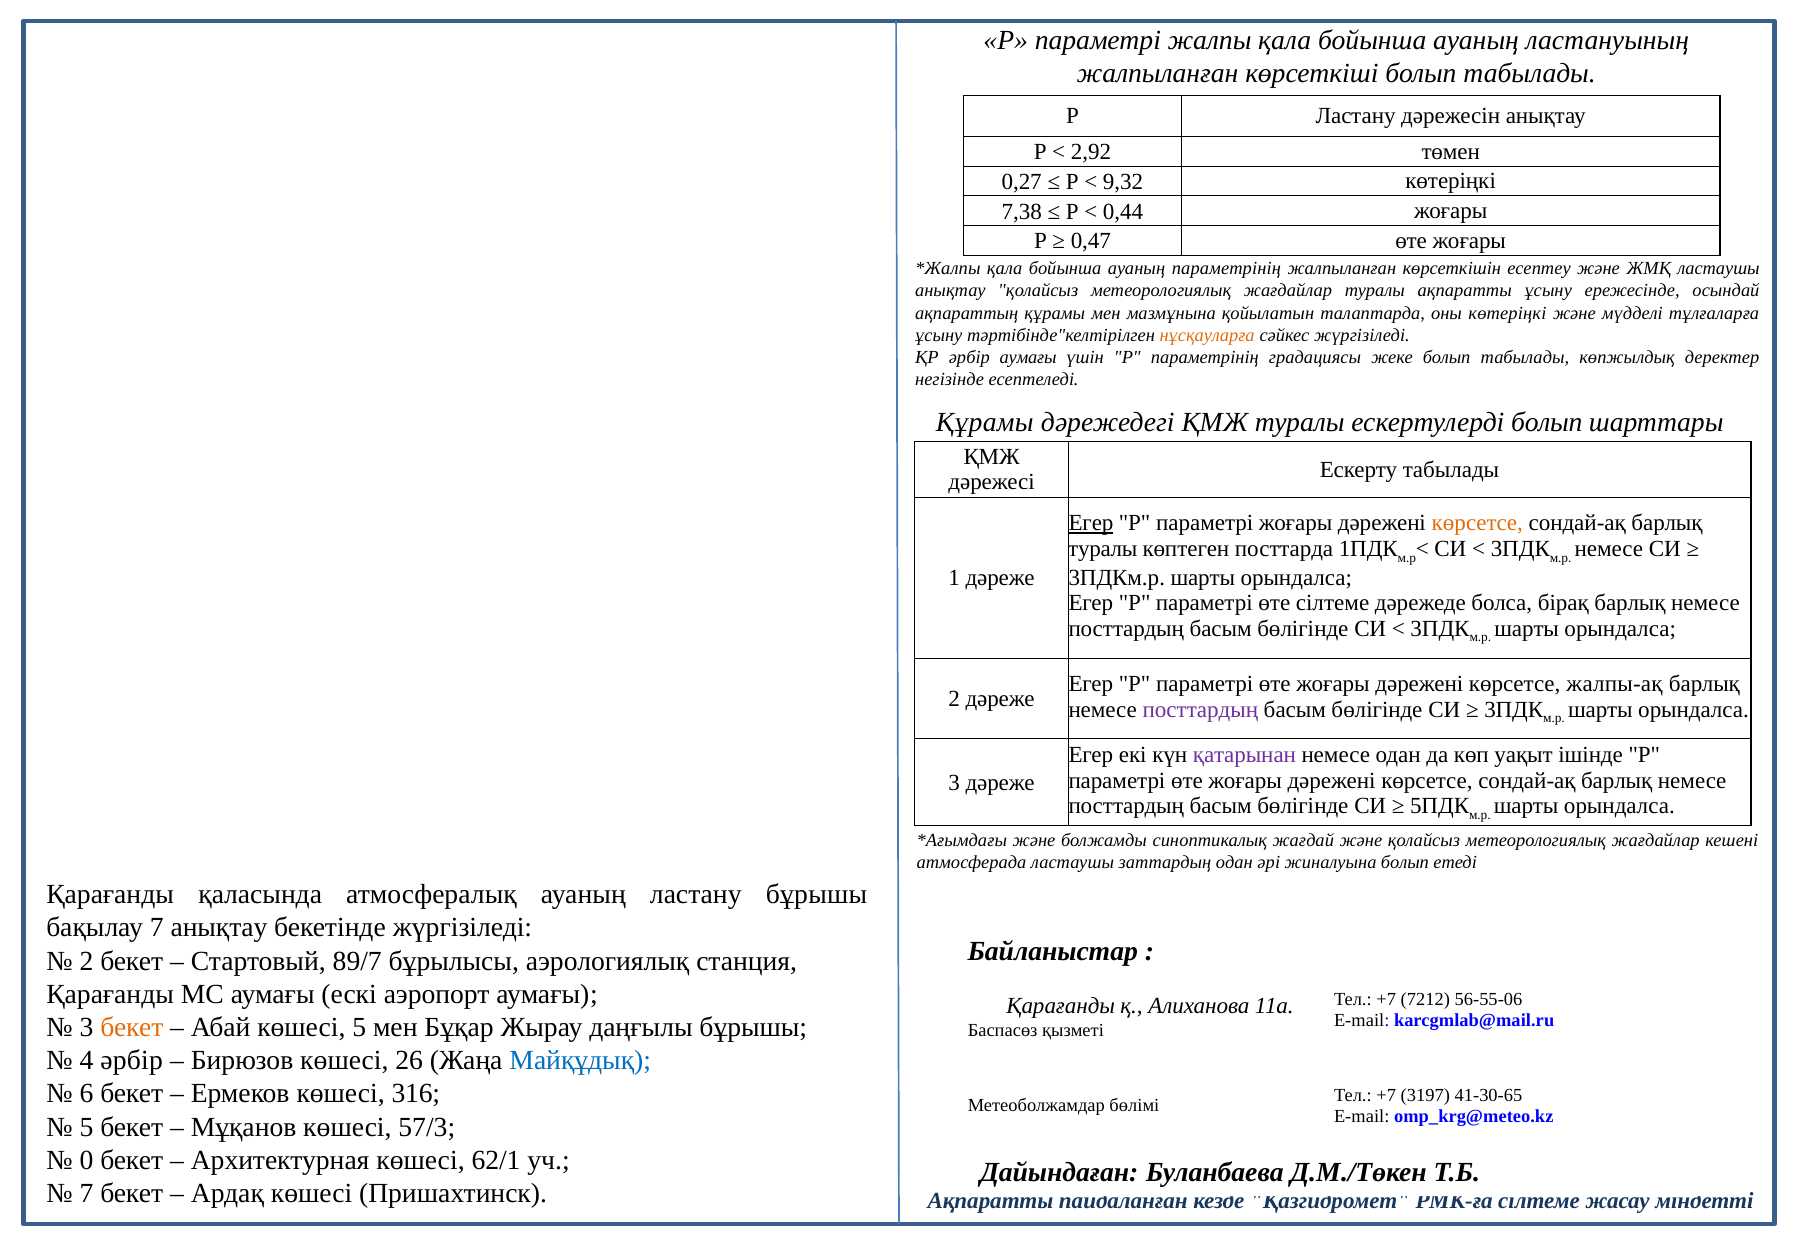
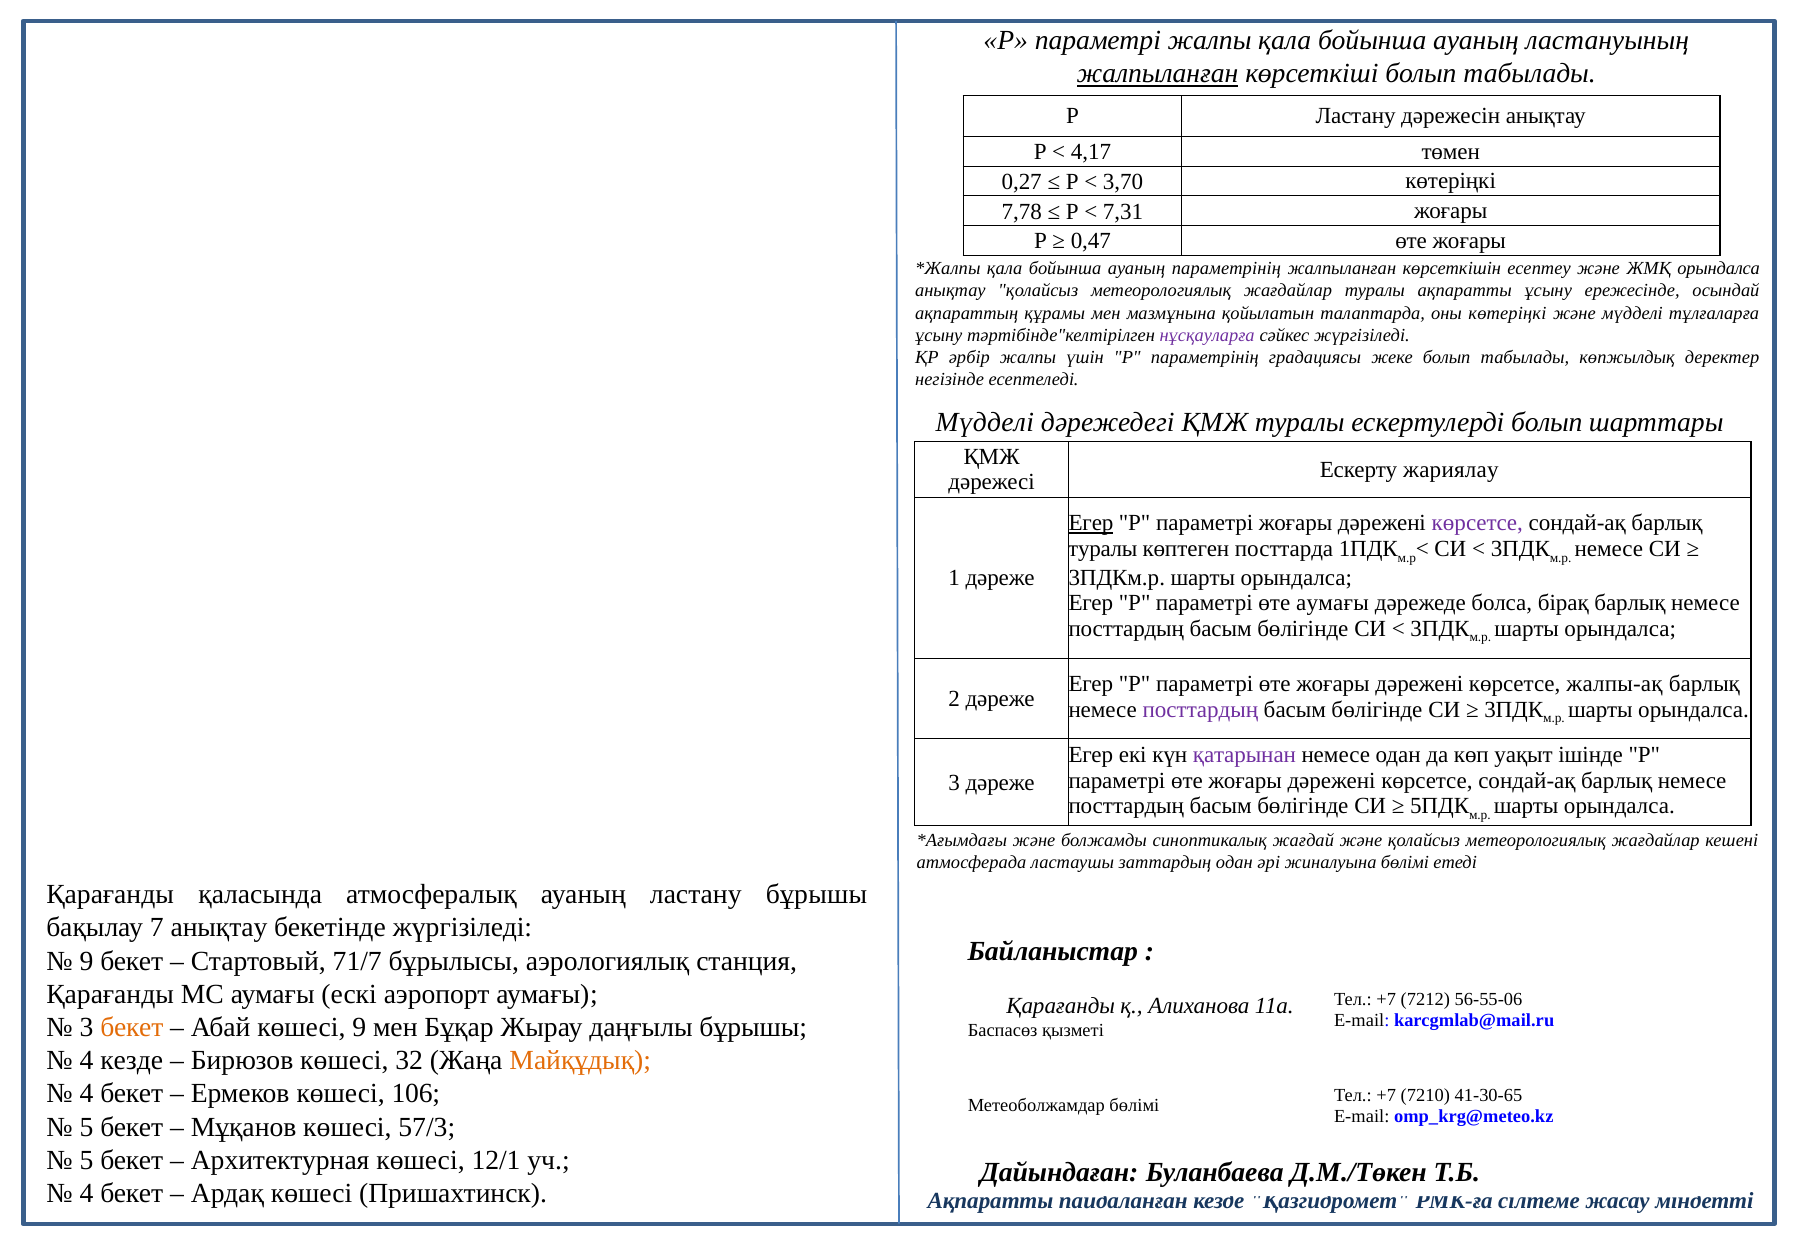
жалпыланған underline: none -> present (1157, 74)
2,92: 2,92 -> 4,17 (1091, 152)
9,32: 9,32 -> 3,70 (1123, 182)
7,38: 7,38 -> 7,78 (1022, 212)
0,44: 0,44 -> 7,31 (1123, 212)
ЖМҚ ластаушы: ластаушы -> орындалса (1719, 269)
нұсқауларға colour: orange -> purple (1207, 335)
әрбір аумағы: аумағы -> жалпы (1028, 357)
Құрамы: Құрамы -> Мүдделі (985, 422)
Ескерту табылады: табылады -> жариялау (1451, 469)
көрсетсе colour: orange -> purple (1477, 523)
өте сілтеме: сілтеме -> аумағы (1332, 603)
жиналуына болып: болып -> бөлімі (1405, 862)
2: 2 -> 9 (86, 961)
89/7: 89/7 -> 71/7 (357, 961)
көшесі 5: 5 -> 9 (359, 1027)
4 әрбір: әрбір -> кезде (132, 1060)
26: 26 -> 32 (409, 1060)
Майқұдық colour: blue -> orange (580, 1060)
6: 6 -> 4 (86, 1094)
316: 316 -> 106 (416, 1094)
3197: 3197 -> 7210 (1425, 1095)
0: 0 -> 5 (86, 1160)
62/1: 62/1 -> 12/1 (496, 1160)
7: 7 -> 4 (86, 1193)
